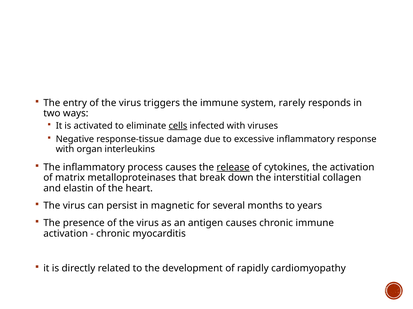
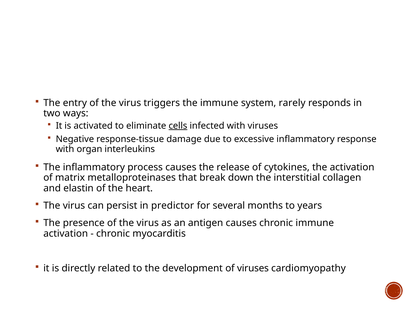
release underline: present -> none (233, 168)
magnetic: magnetic -> predictor (173, 206)
of rapidly: rapidly -> viruses (253, 269)
